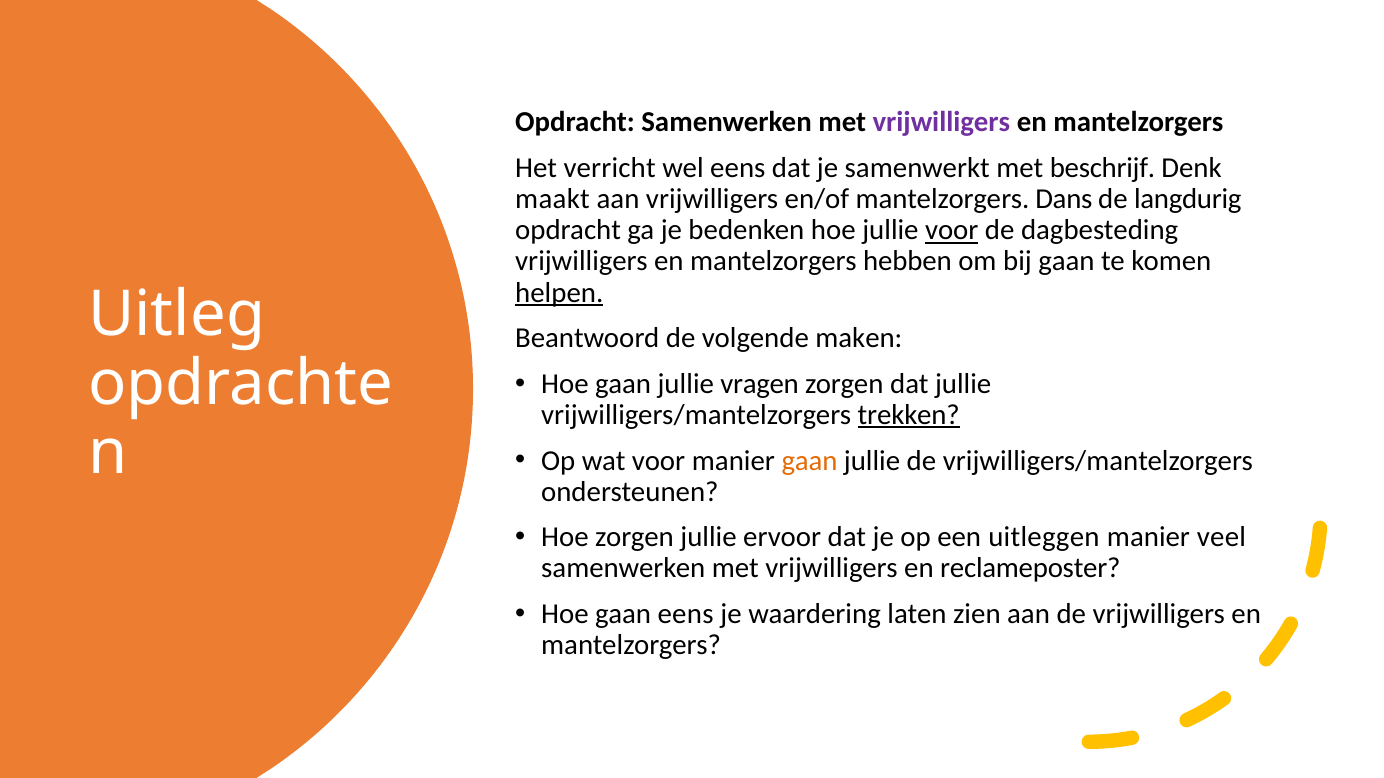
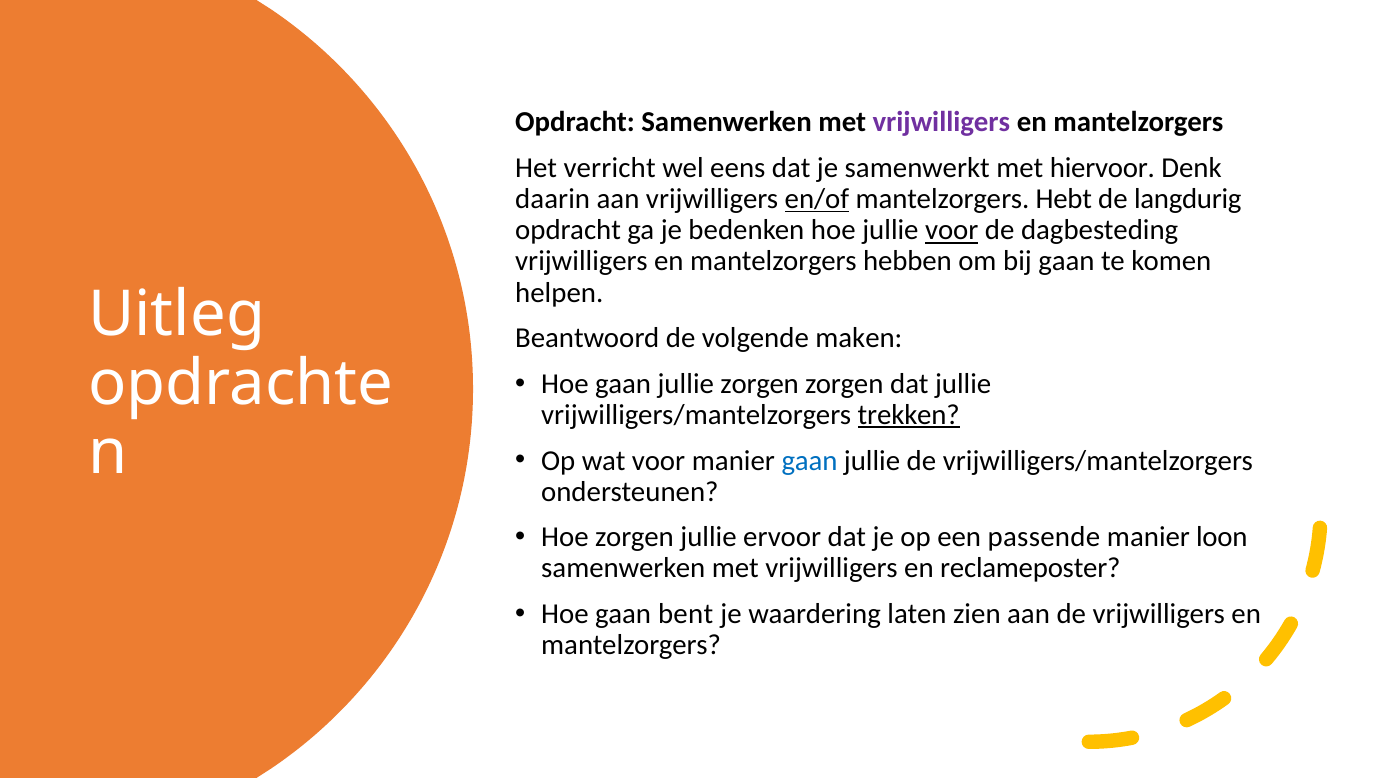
beschrijf: beschrijf -> hiervoor (1102, 168)
maakt: maakt -> daarin (553, 199)
en/of underline: none -> present (817, 199)
Dans: Dans -> Hebt (1064, 199)
helpen underline: present -> none (559, 293)
jullie vragen: vragen -> zorgen (760, 384)
gaan colour: orange -> blue (809, 461)
uitleggen: uitleggen -> passende (1044, 538)
veel: veel -> loon (1222, 538)
gaan eens: eens -> bent (686, 614)
